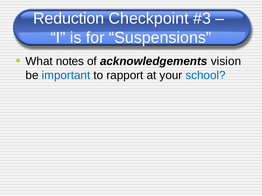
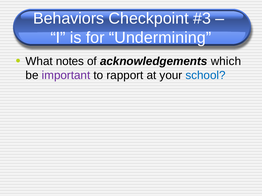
Reduction: Reduction -> Behaviors (69, 18)
Suspensions: Suspensions -> Undermining (160, 38)
vision: vision -> which (226, 62)
important colour: blue -> purple (66, 75)
